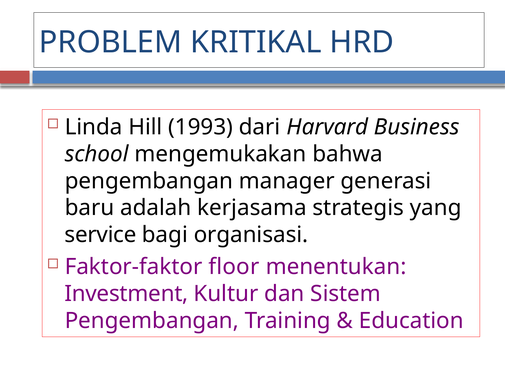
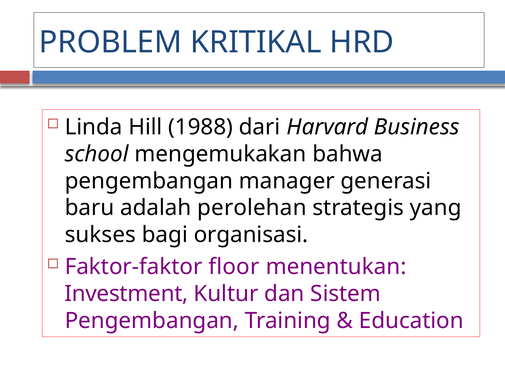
1993: 1993 -> 1988 (201, 127)
kerjasama: kerjasama -> perolehan (252, 208)
service: service -> sukses (100, 235)
